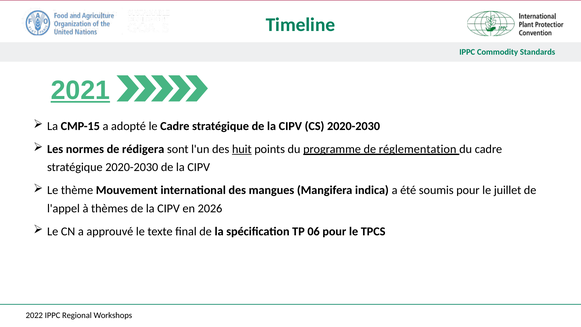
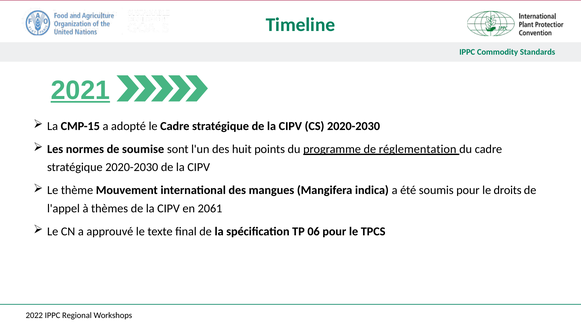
rédigera: rédigera -> soumise (143, 149)
huit underline: present -> none (242, 149)
juillet: juillet -> droits (508, 190)
2026: 2026 -> 2061 (210, 208)
